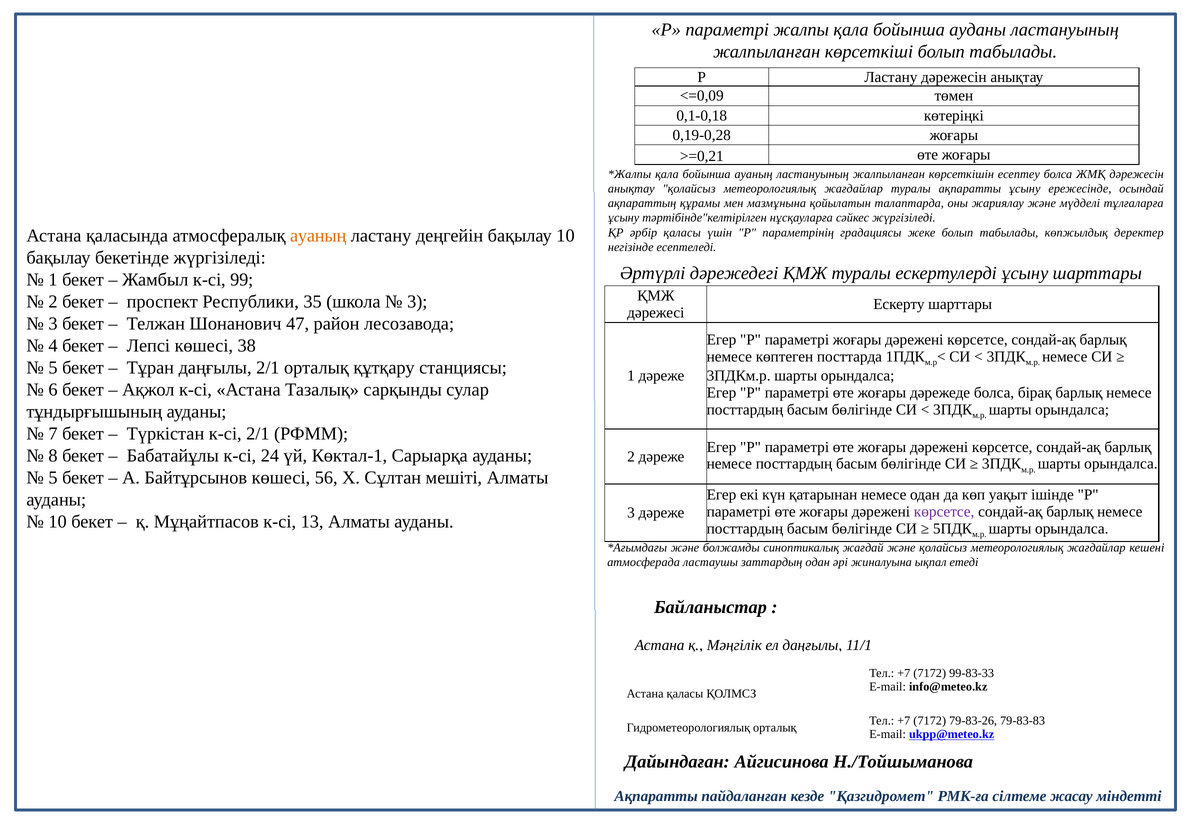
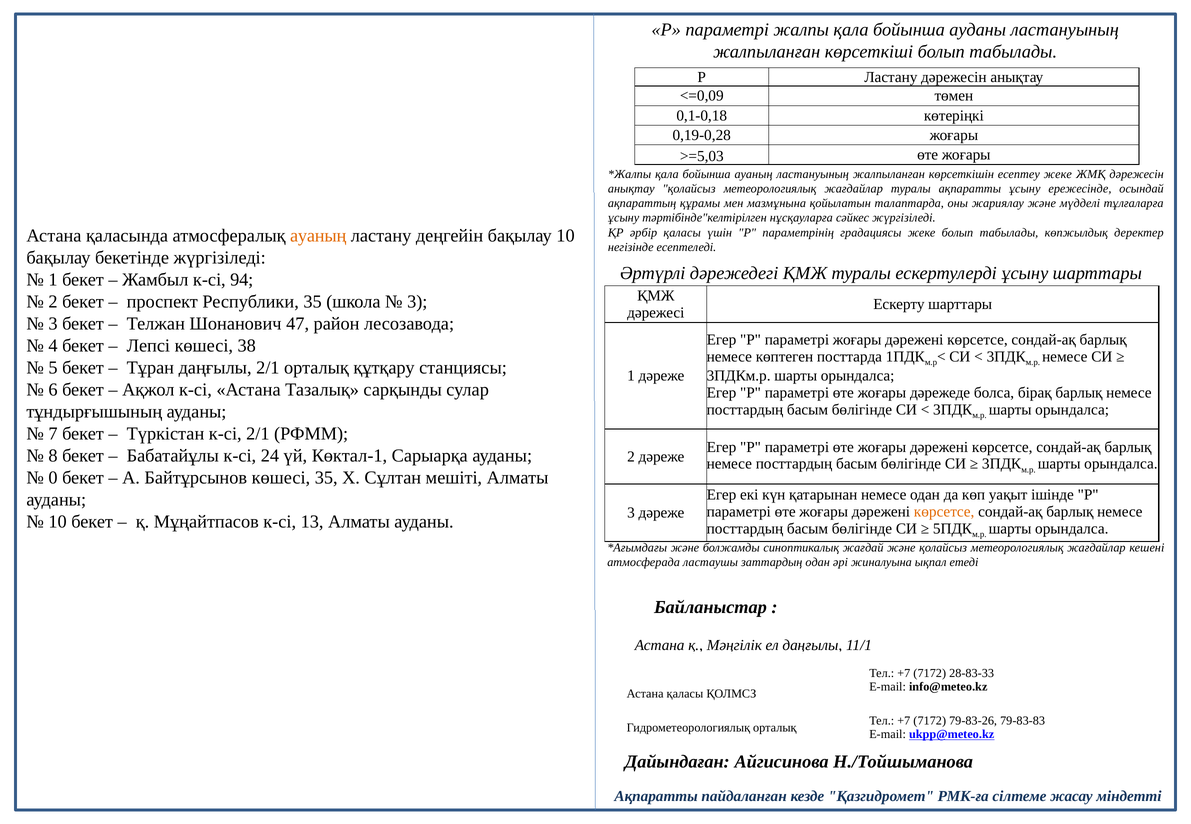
>=0,21: >=0,21 -> >=5,03 (702, 156)
есептеу болса: болса -> жеке (1058, 174)
99: 99 -> 94 (242, 280)
5: 5 -> 0 (53, 478)
көшесі 56: 56 -> 35 (326, 478)
көрсетсе colour: purple -> orange (944, 512)
99-83-33: 99-83-33 -> 28-83-33 (972, 674)
